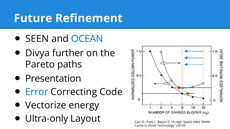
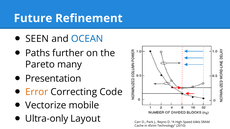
Divya: Divya -> Paths (38, 53)
paths: paths -> many (70, 65)
Error colour: blue -> orange (37, 92)
energy: energy -> mobile (84, 106)
